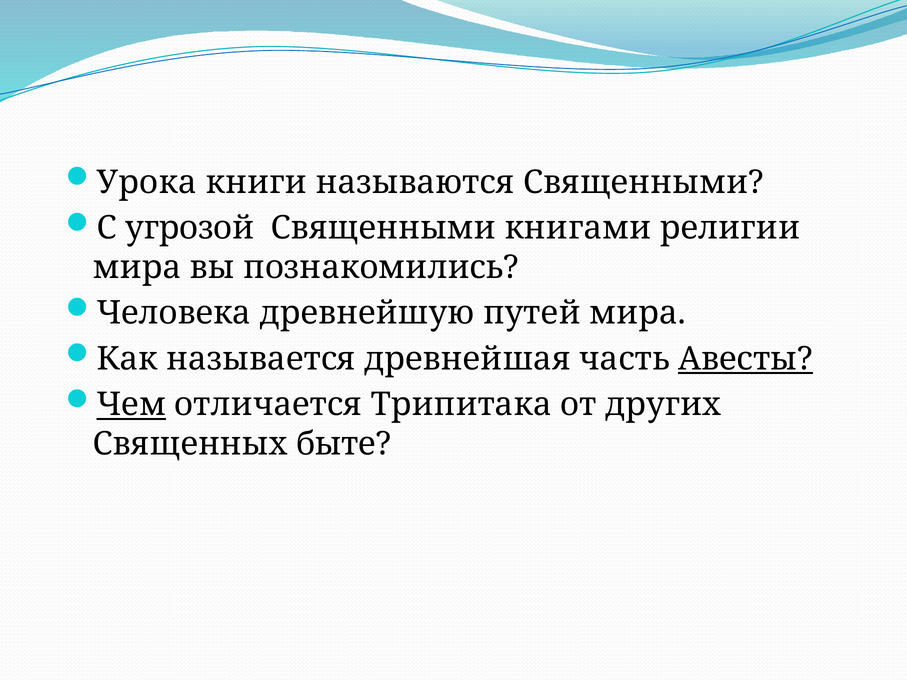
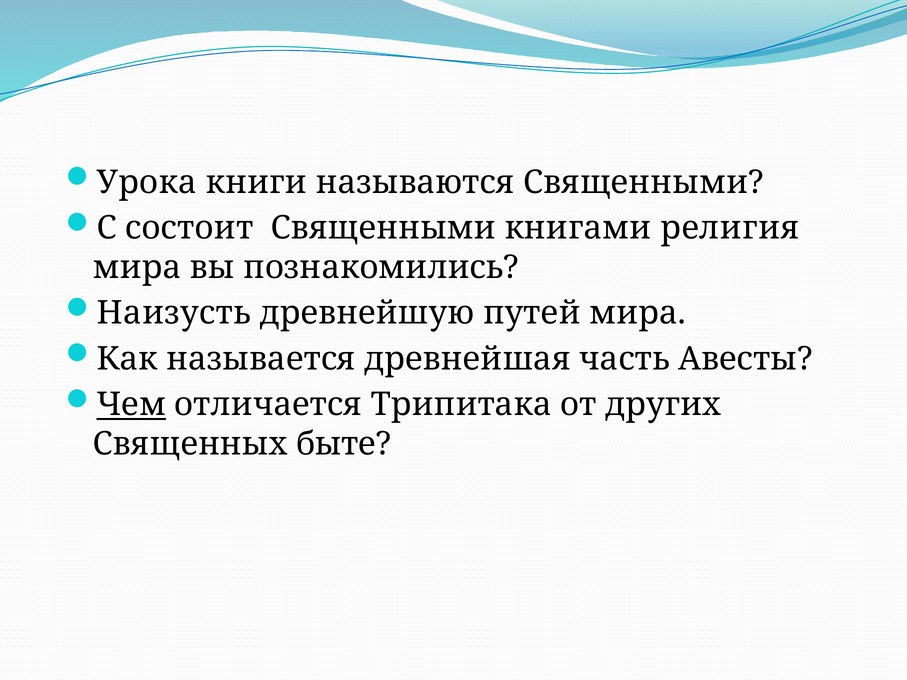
угрозой: угрозой -> состоит (189, 228)
религии: религии -> религия (730, 228)
Человека: Человека -> Наизусть (174, 313)
Авесты underline: present -> none (746, 359)
